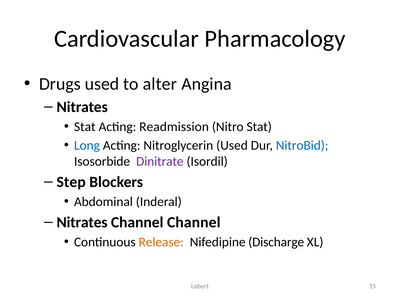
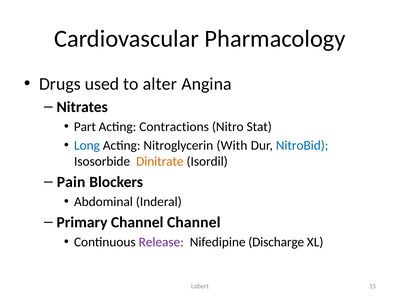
Stat: Stat -> Part (85, 127)
Readmission: Readmission -> Contractions (174, 127)
Nitroglycerin Used: Used -> With (232, 145)
Dinitrate colour: purple -> orange (160, 161)
Step: Step -> Pain (71, 182)
Nitrates: Nitrates -> Primary (82, 222)
Release colour: orange -> purple (161, 242)
